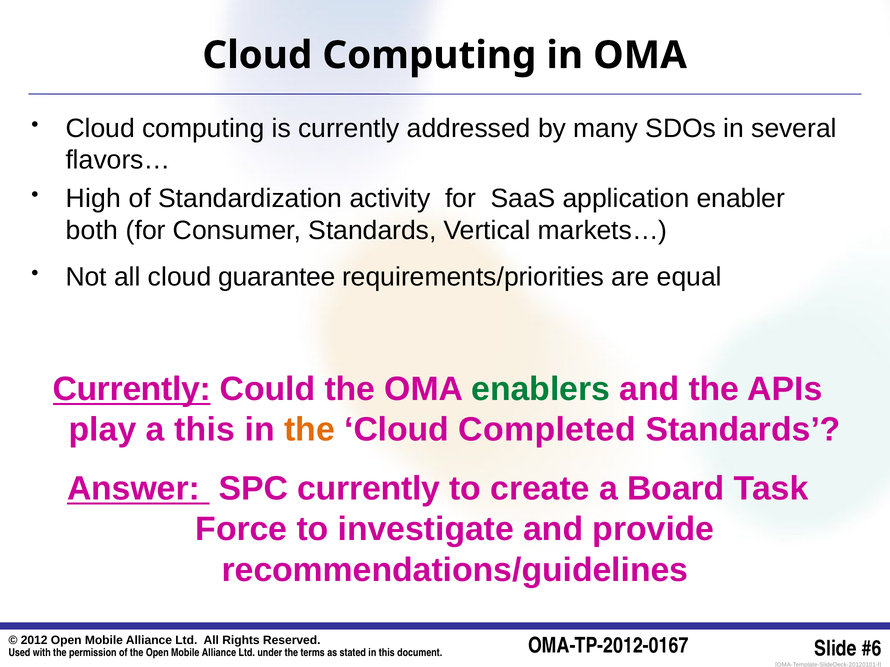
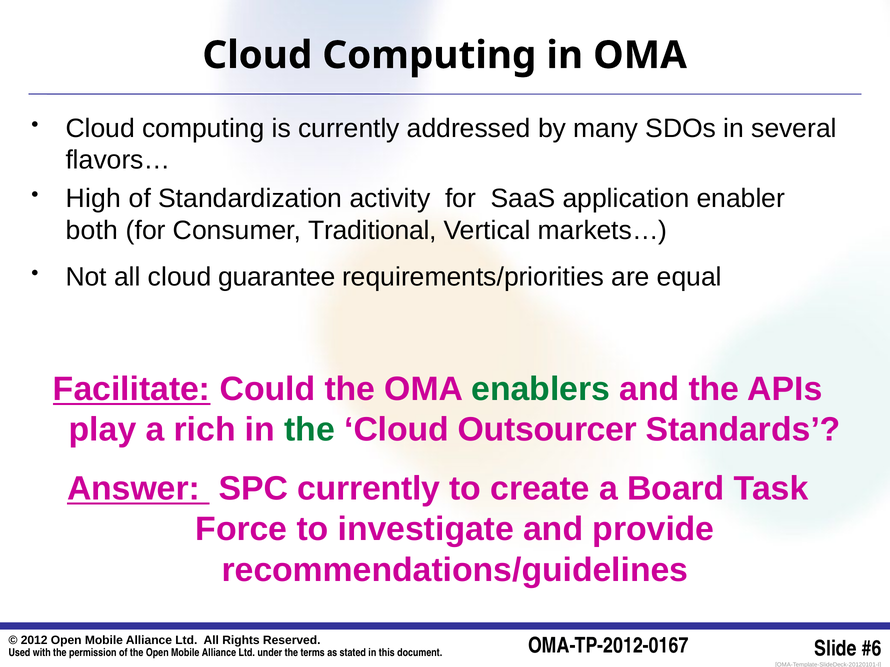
Consumer Standards: Standards -> Traditional (373, 231)
Currently: Currently -> Facilitate (132, 389)
a this: this -> rich (205, 430)
the colour: orange -> green (310, 430)
Completed: Completed -> Outsourcer (547, 430)
